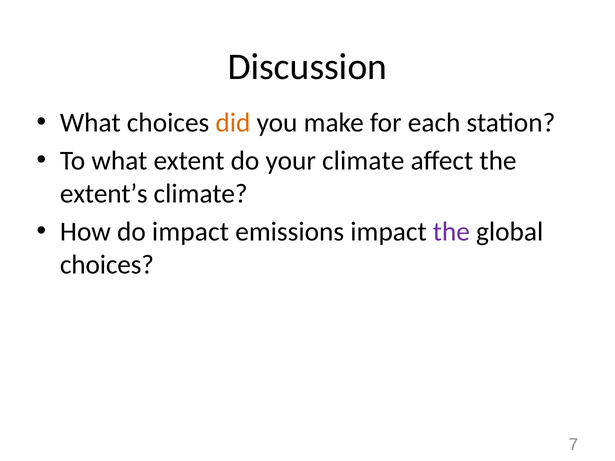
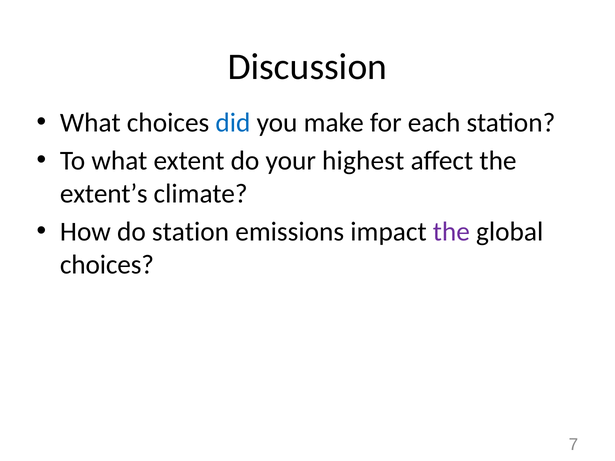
did colour: orange -> blue (233, 123)
your climate: climate -> highest (363, 161)
do impact: impact -> station (191, 232)
